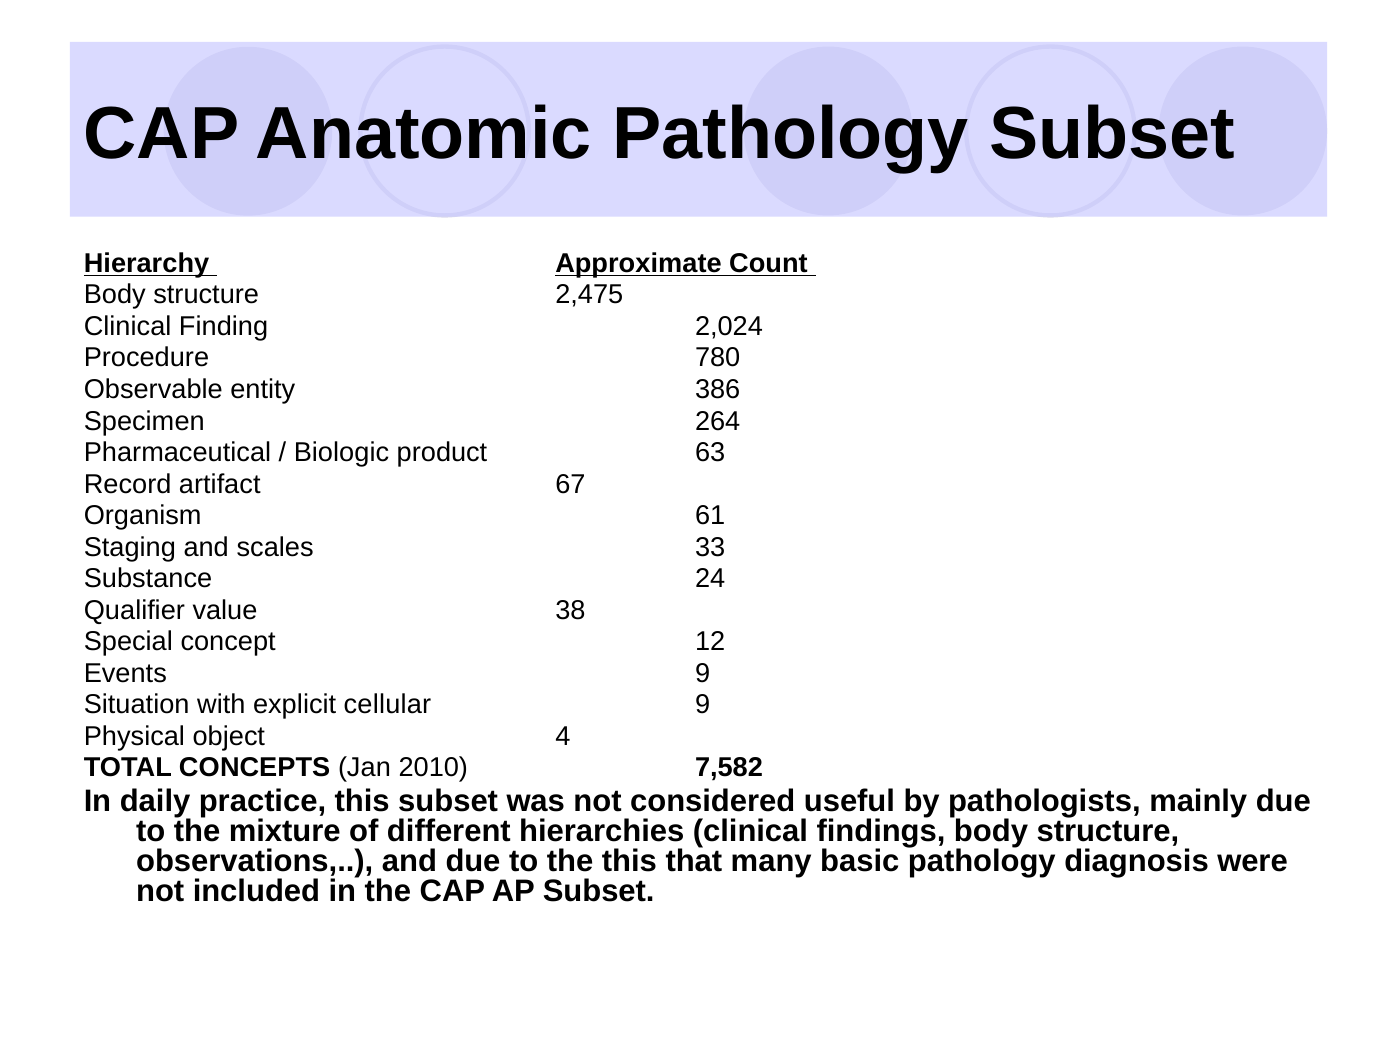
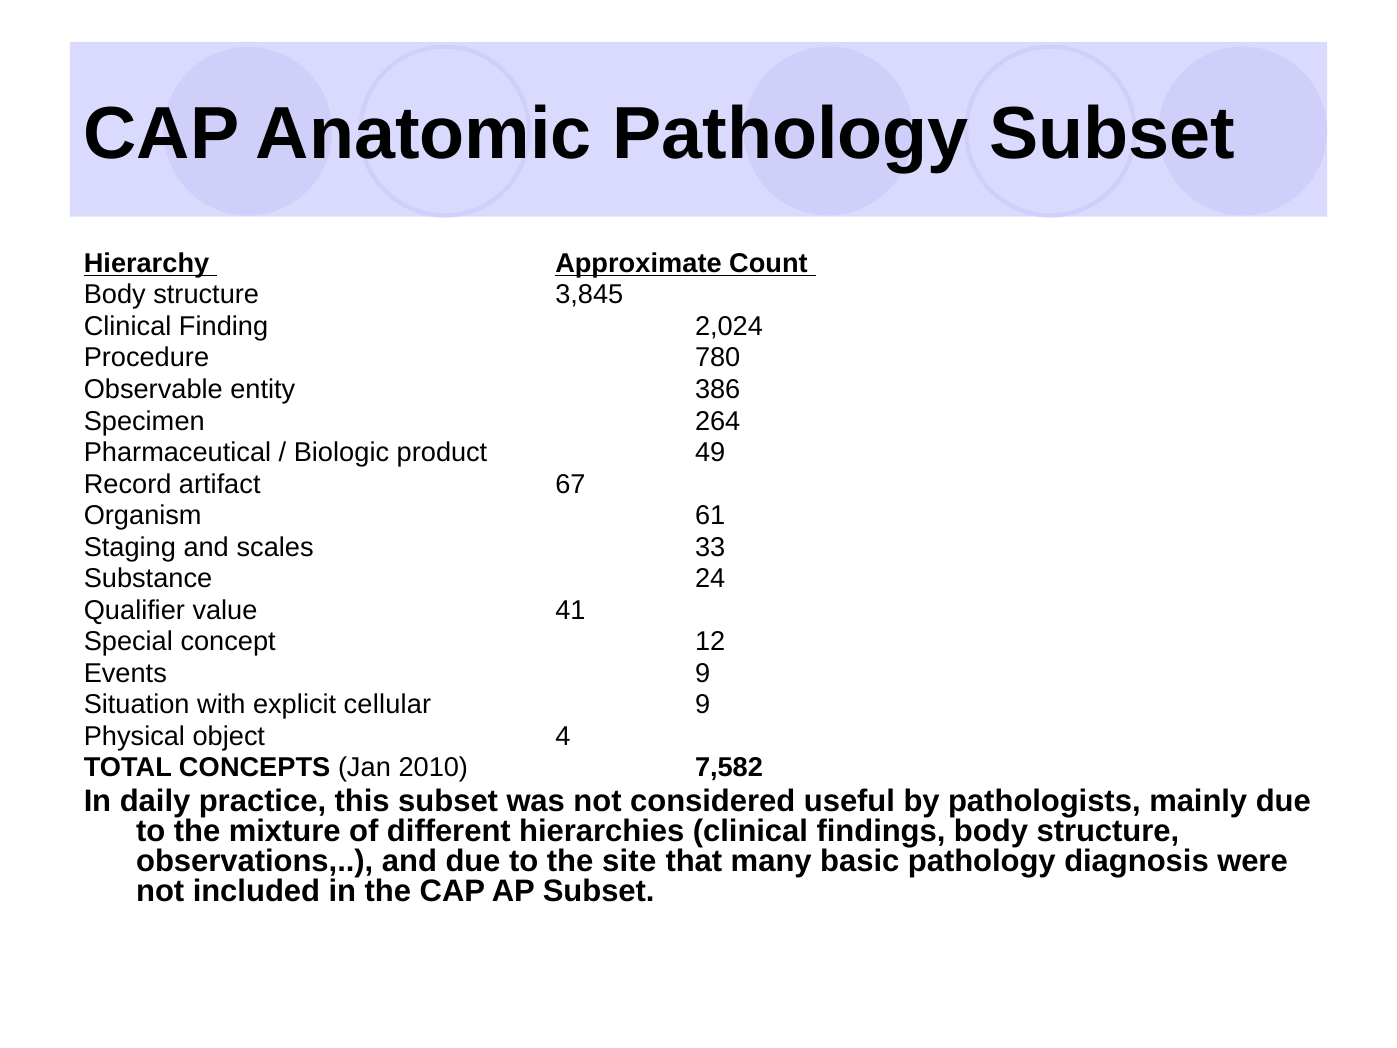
2,475: 2,475 -> 3,845 (589, 295)
63: 63 -> 49 (710, 452)
38: 38 -> 41 (570, 610)
the this: this -> site (629, 861)
